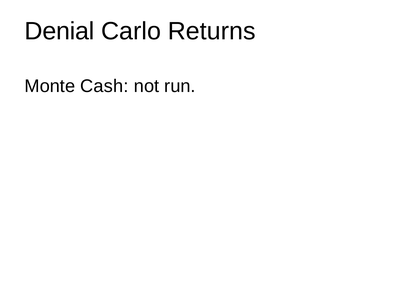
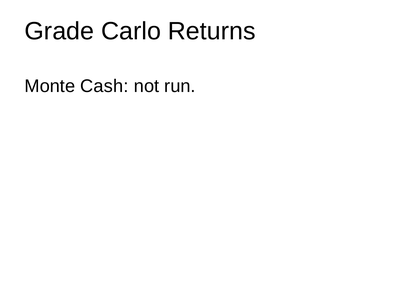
Denial: Denial -> Grade (59, 31)
